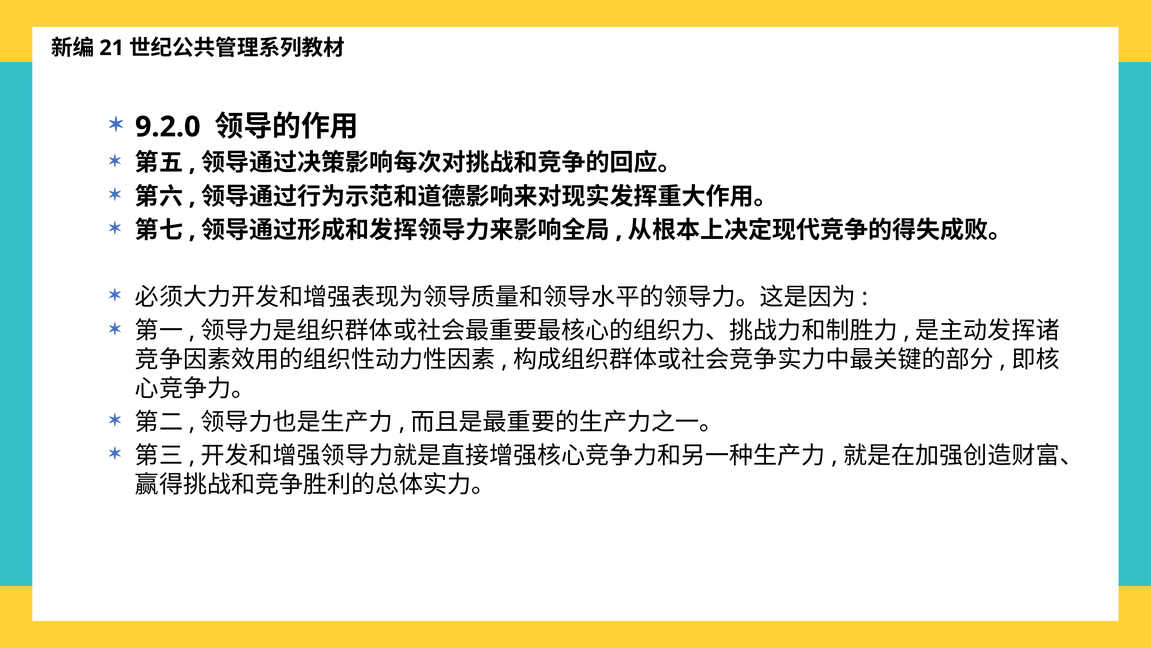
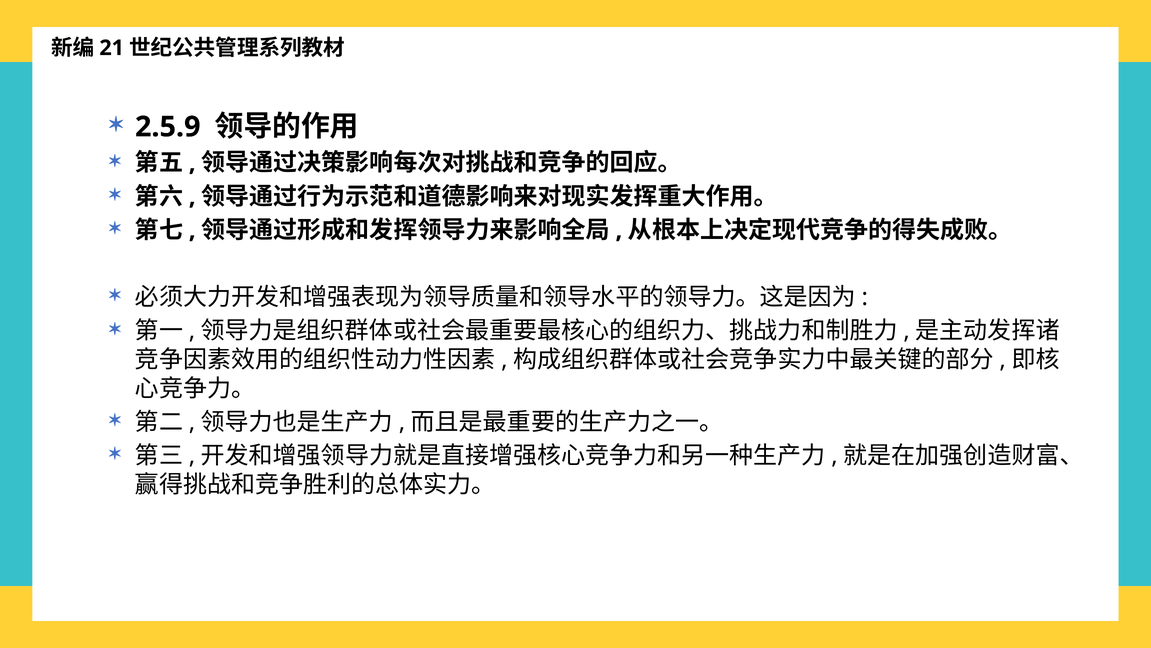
9.2.0: 9.2.0 -> 2.5.9 (168, 127)
